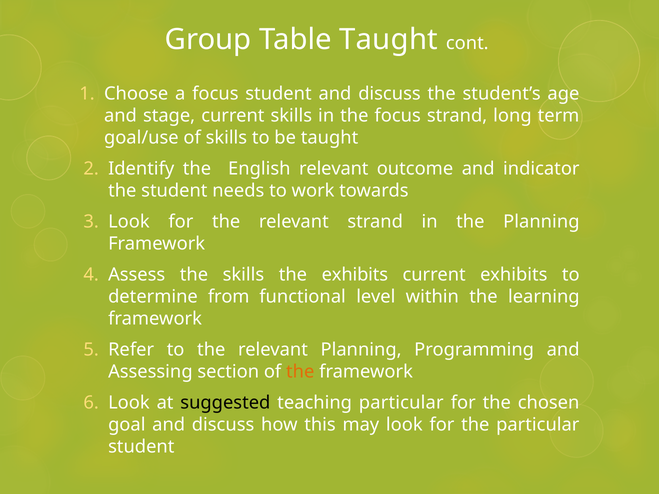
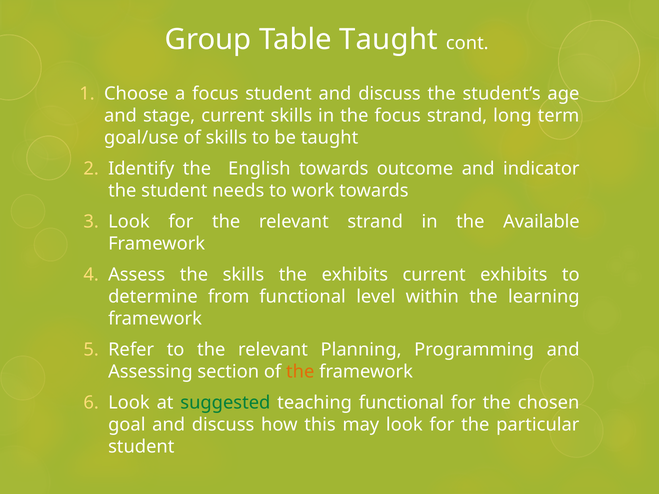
English relevant: relevant -> towards (334, 169)
the Planning: Planning -> Available (541, 222)
suggested colour: black -> green (225, 403)
teaching particular: particular -> functional (401, 403)
